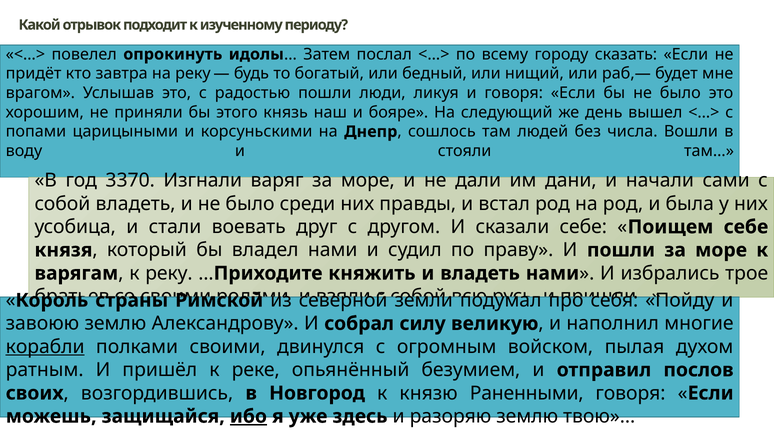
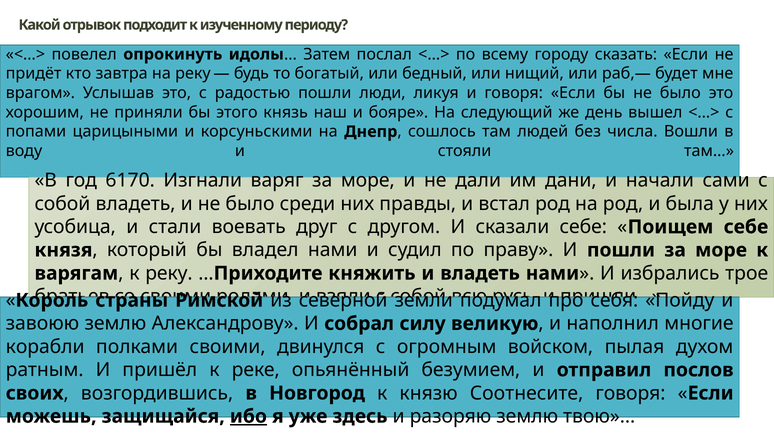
3370: 3370 -> 6170 (130, 181)
корабли underline: present -> none (45, 347)
Раненными: Раненными -> Соотнесите (527, 393)
